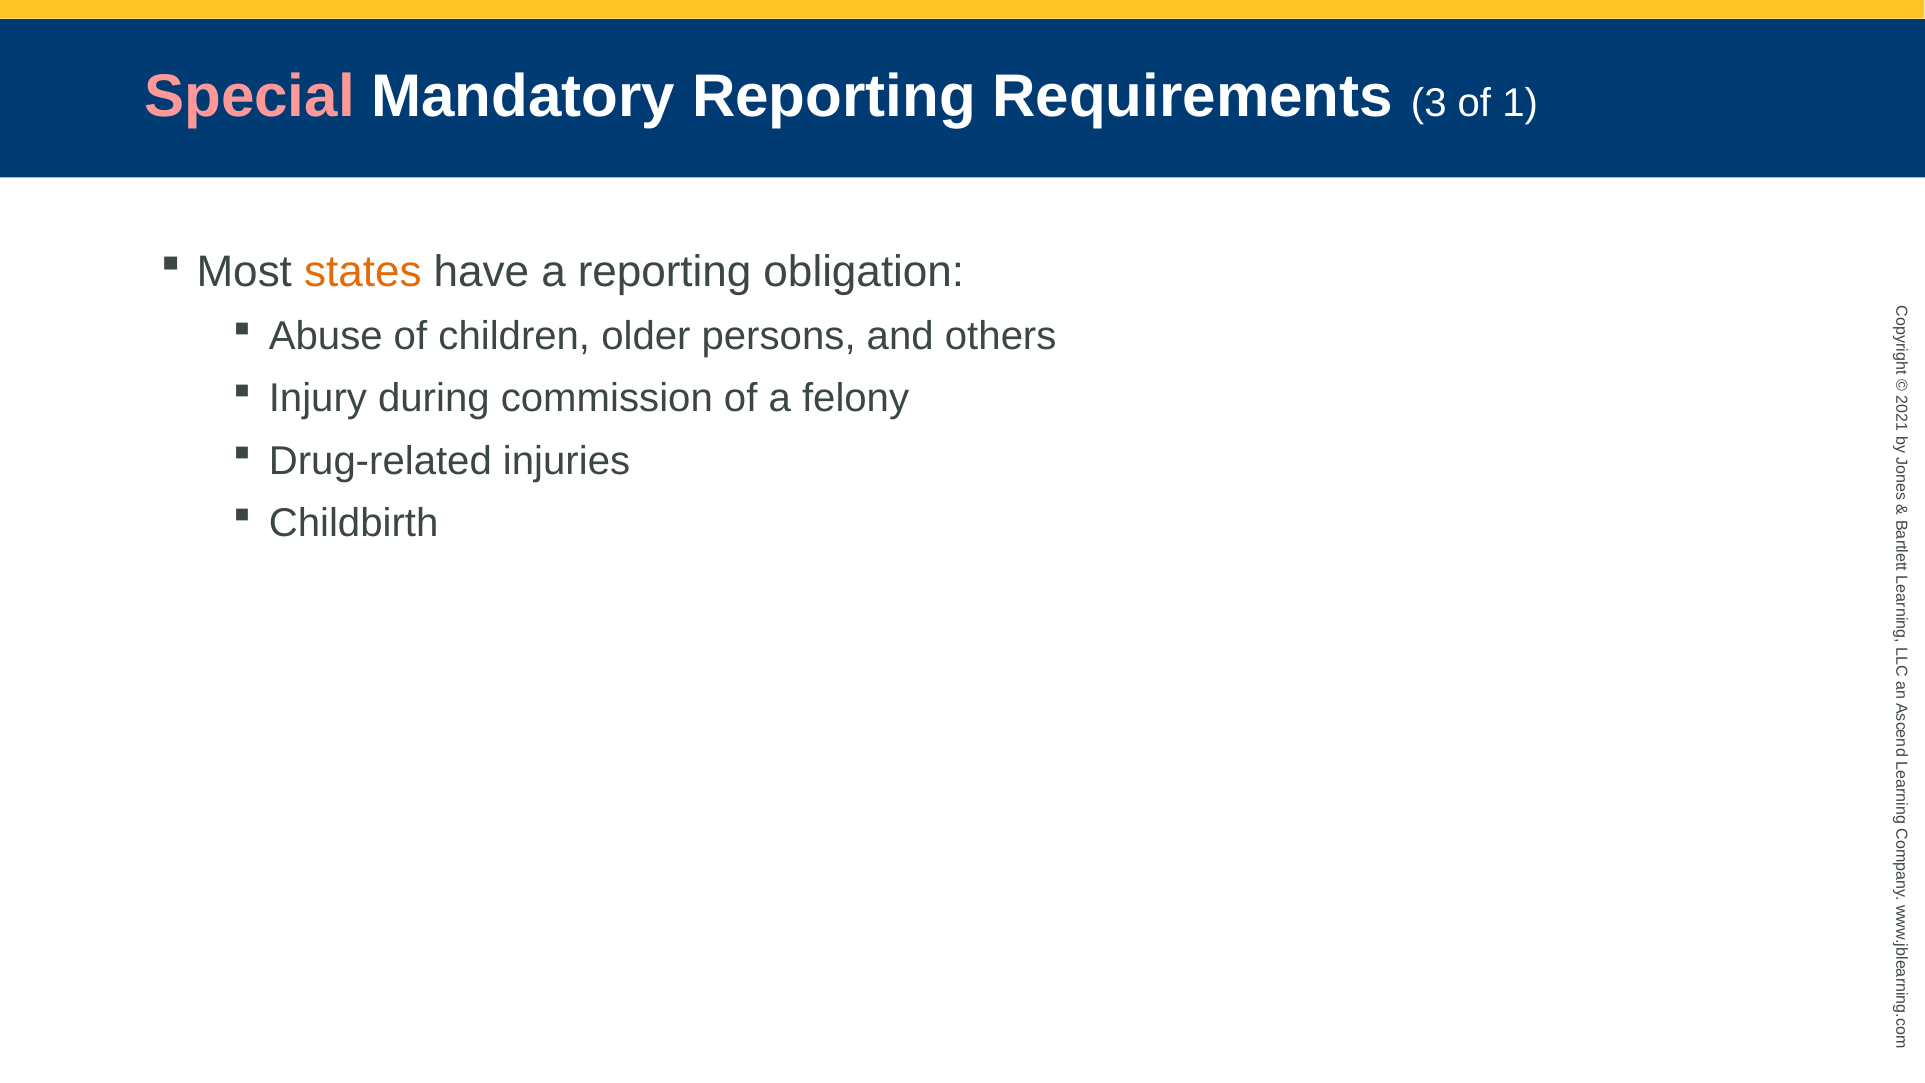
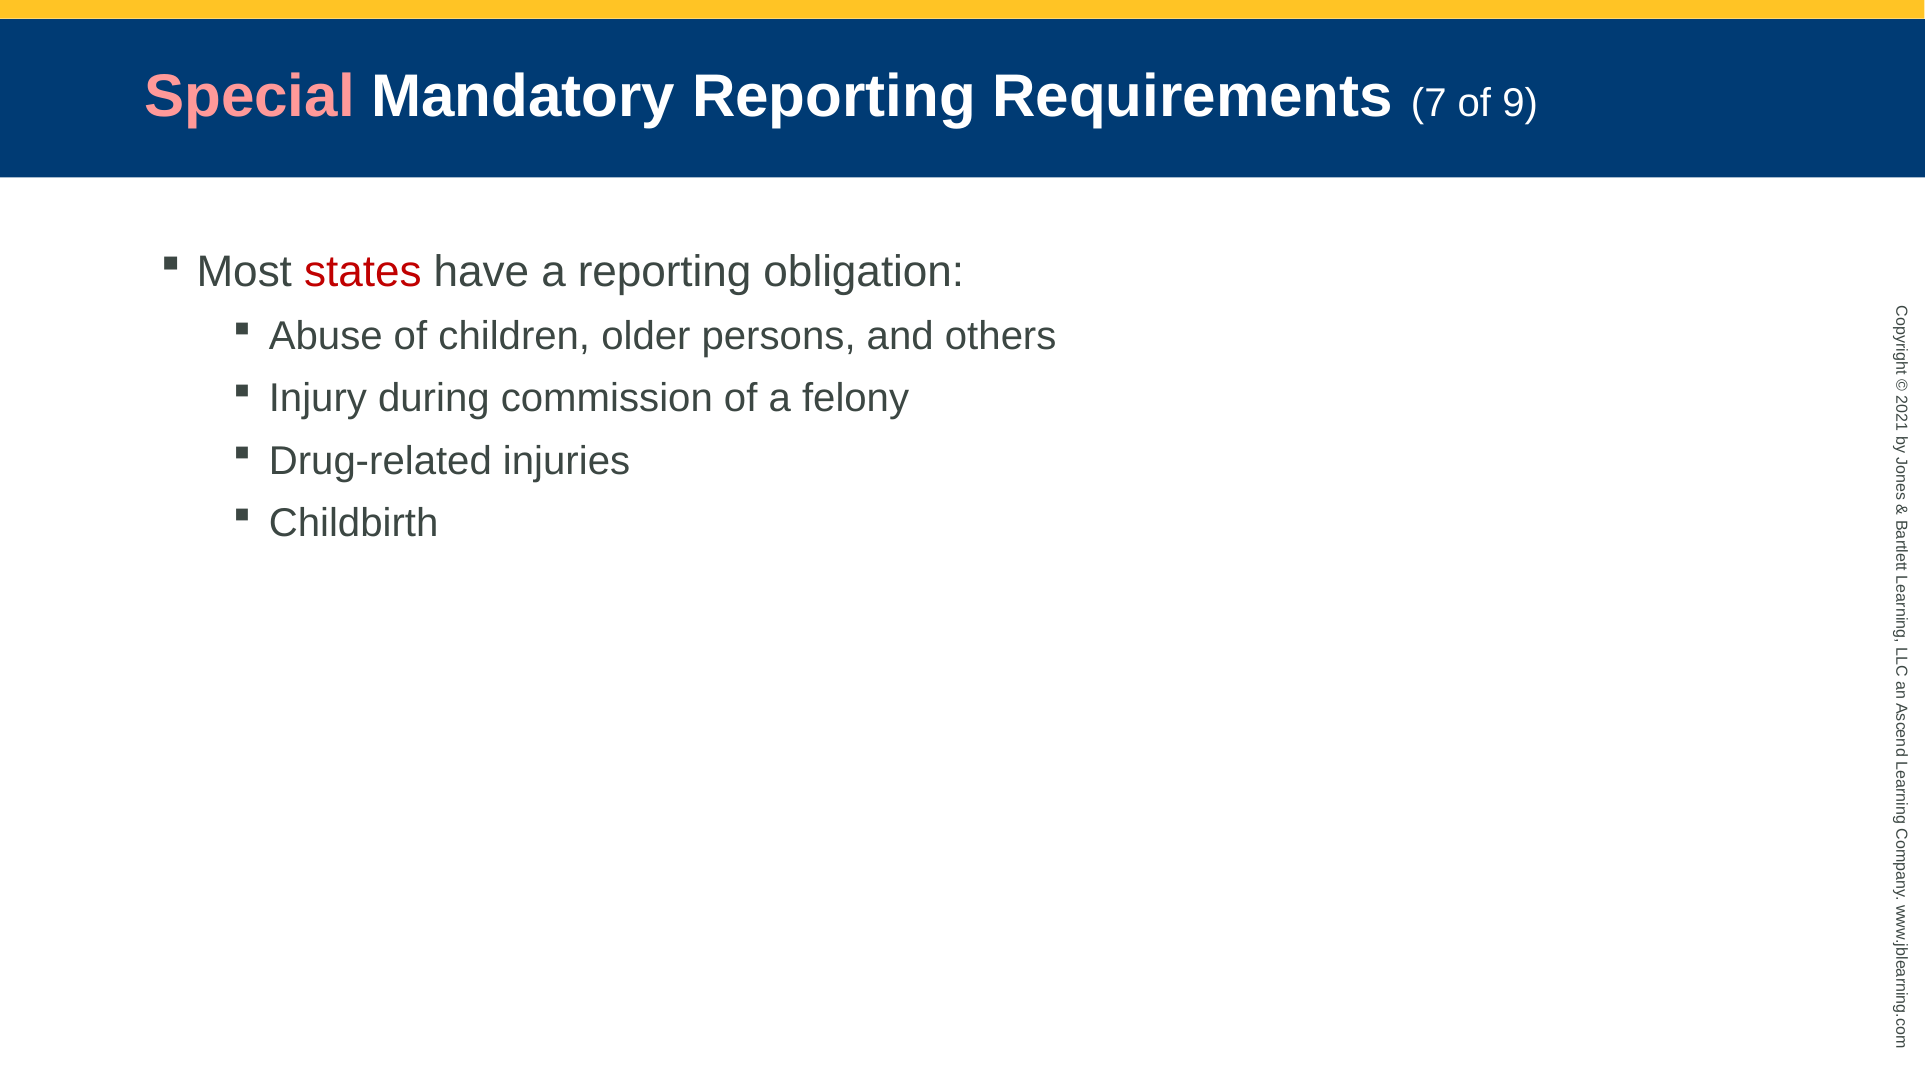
3: 3 -> 7 (1429, 103)
of 1: 1 -> 9 (1520, 103)
states colour: orange -> red (363, 272)
